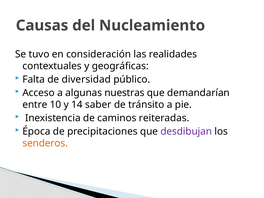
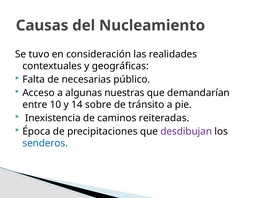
diversidad: diversidad -> necesarias (86, 79)
saber: saber -> sobre (98, 105)
senderos colour: orange -> blue (45, 143)
